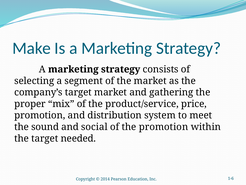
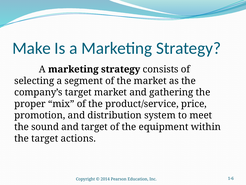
and social: social -> target (94, 127)
the promotion: promotion -> equipment (164, 127)
needed: needed -> actions (78, 138)
